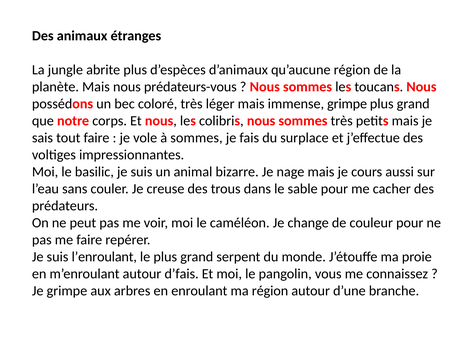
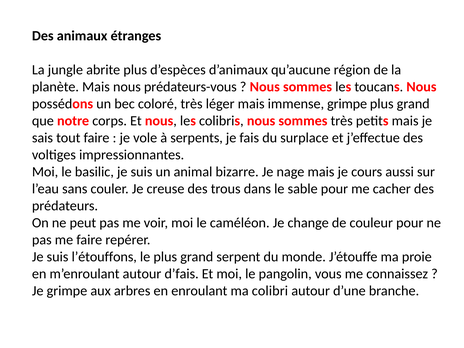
à sommes: sommes -> serpents (197, 138)
l’enroulant: l’enroulant -> l’étouffons (104, 257)
ma région: région -> colibri (270, 291)
